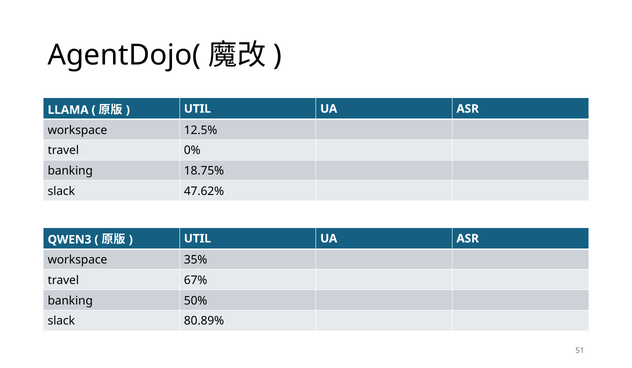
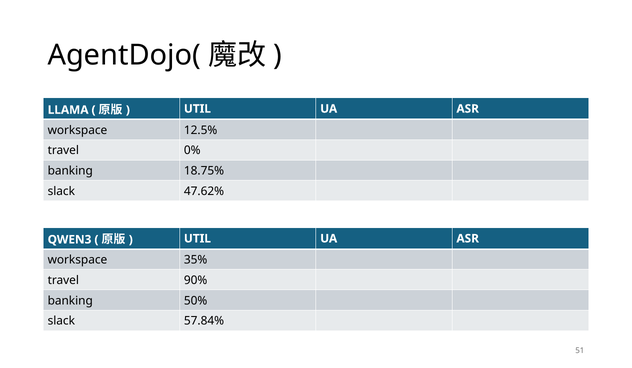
67%: 67% -> 90% (196, 281)
80.89%: 80.89% -> 57.84% (204, 321)
